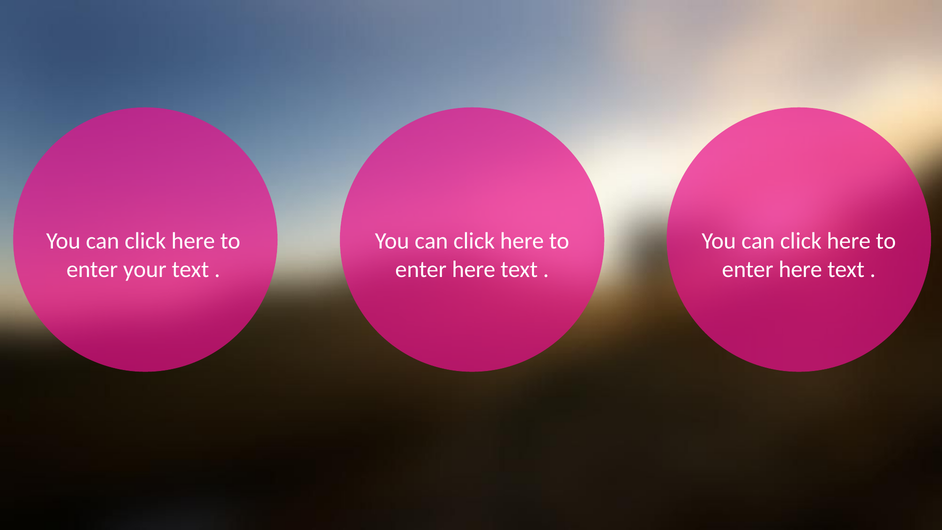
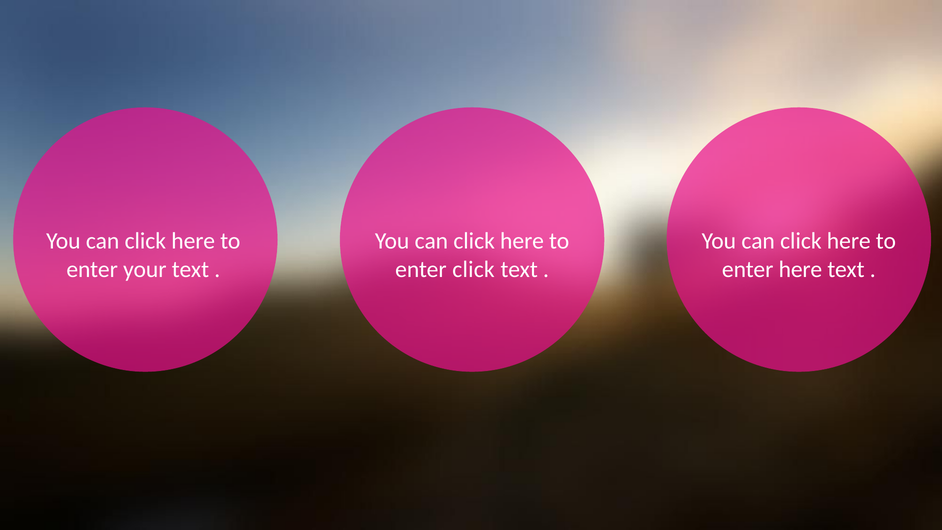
here: here -> click (473, 269)
